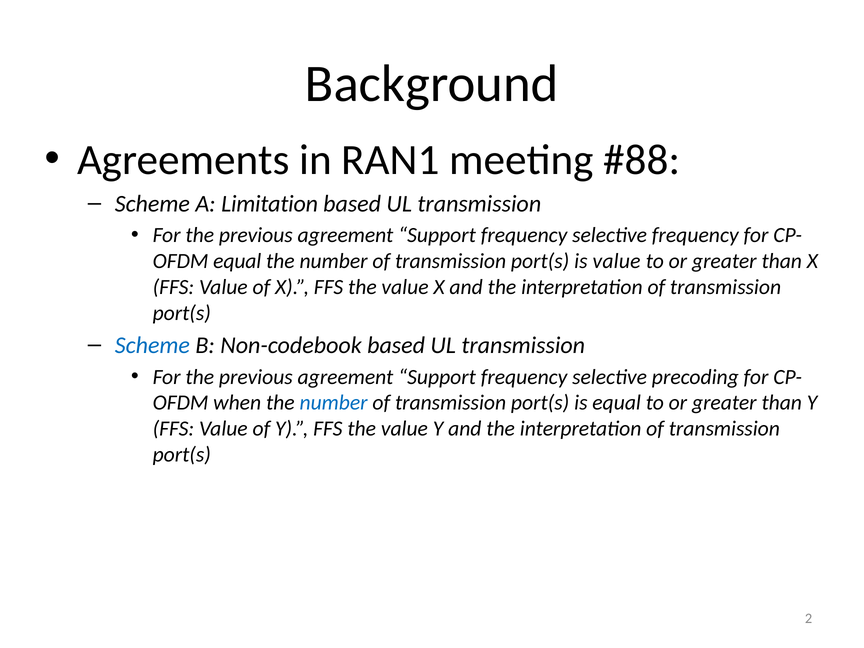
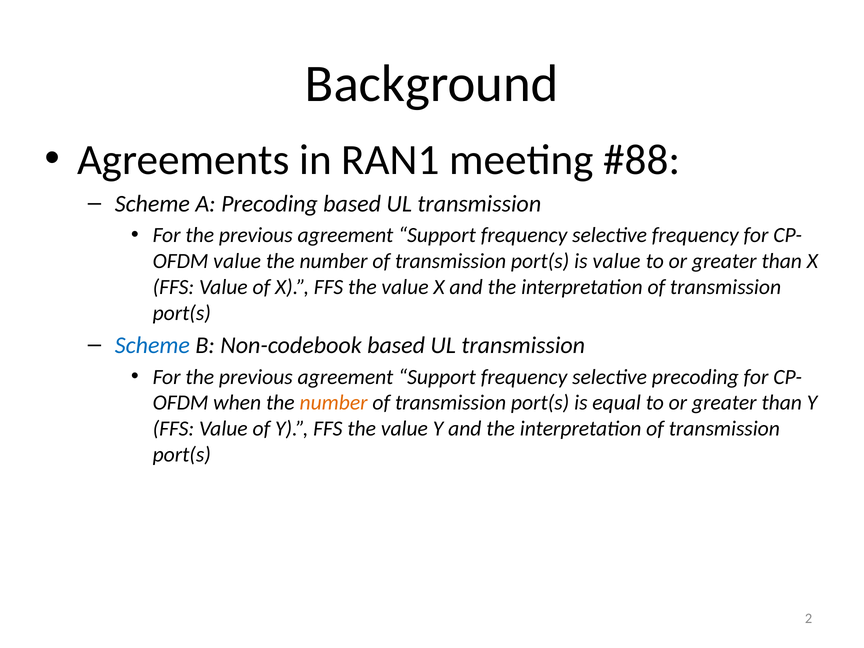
A Limitation: Limitation -> Precoding (269, 204)
equal: equal -> value (237, 261)
number colour: blue -> orange (334, 403)
